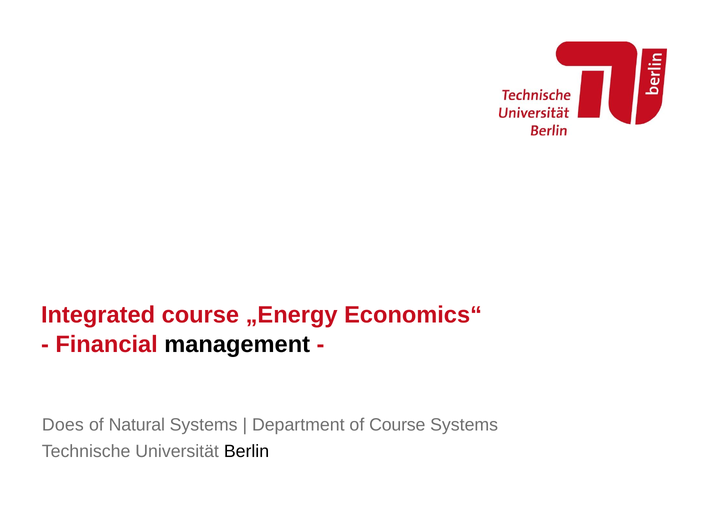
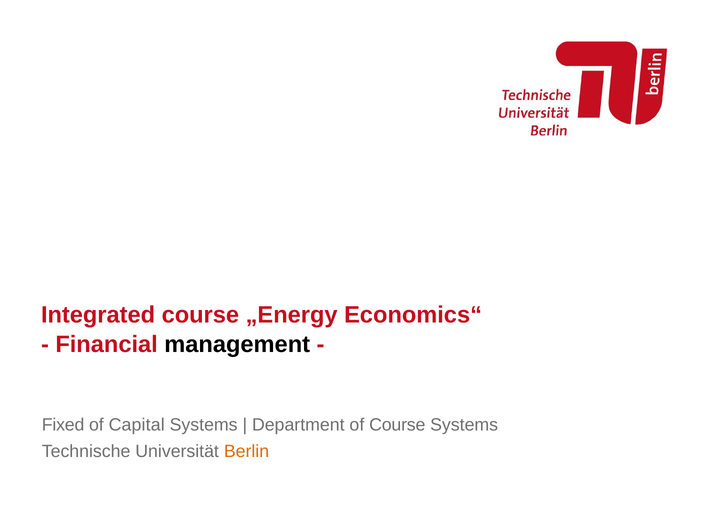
Does: Does -> Fixed (63, 424)
Natural: Natural -> Capital (137, 424)
Berlin colour: black -> orange (247, 451)
